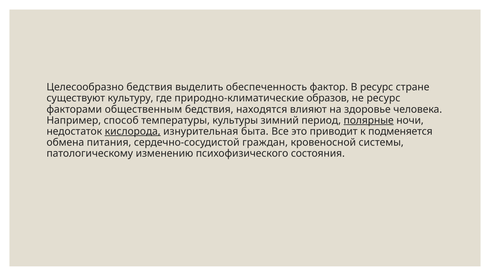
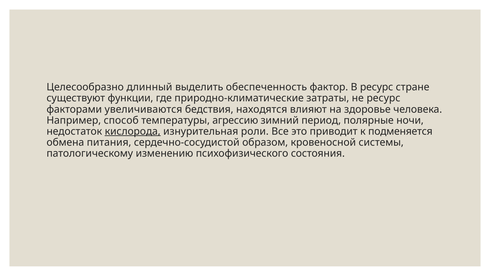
Целесообразно бедствия: бедствия -> длинный (149, 87)
культуру: культуру -> функции (131, 98)
образов: образов -> затраты (328, 98)
общественным: общественным -> увеличиваются (143, 109)
культуры: культуры -> агрессию (235, 120)
полярные underline: present -> none (369, 120)
быта: быта -> роли (255, 131)
граждан: граждан -> образом (265, 142)
